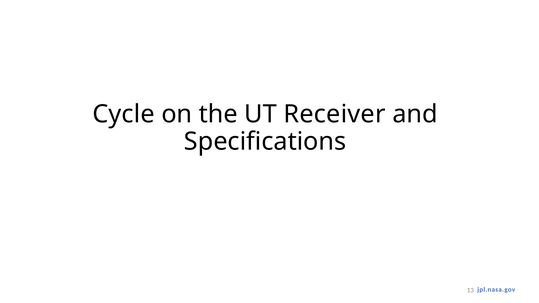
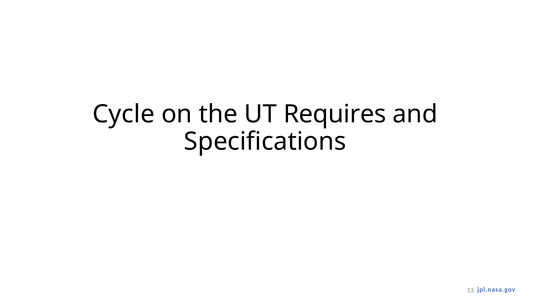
Receiver: Receiver -> Requires (335, 114)
